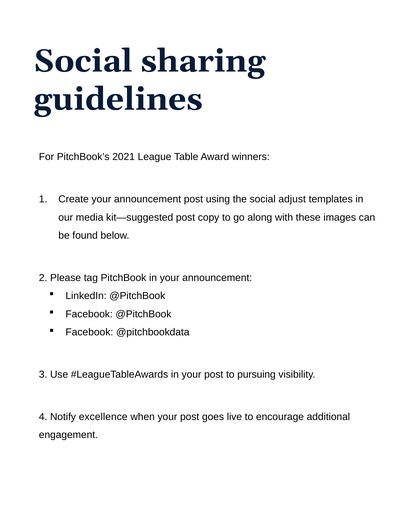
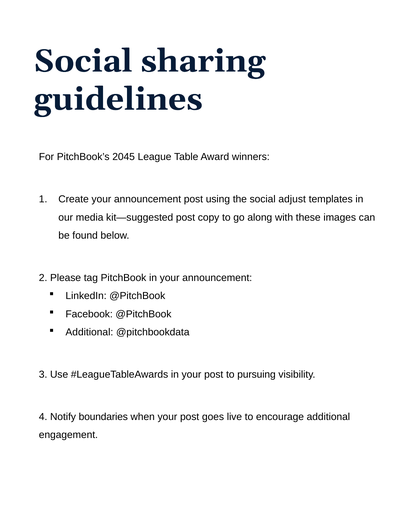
2021: 2021 -> 2045 (124, 157)
Facebook: Facebook -> Additional (89, 332)
excellence: excellence -> boundaries (103, 417)
